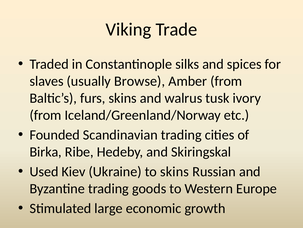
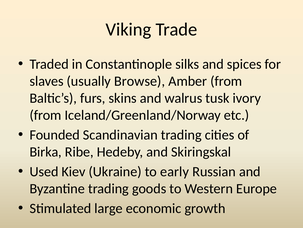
to skins: skins -> early (175, 171)
